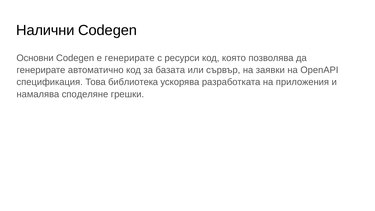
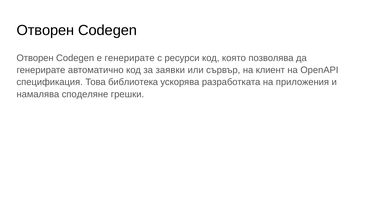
Налични: Налични -> Отворен (45, 30)
Основни: Основни -> Отворен (35, 58)
базата: базата -> заявки (170, 70)
заявки: заявки -> клиент (270, 70)
